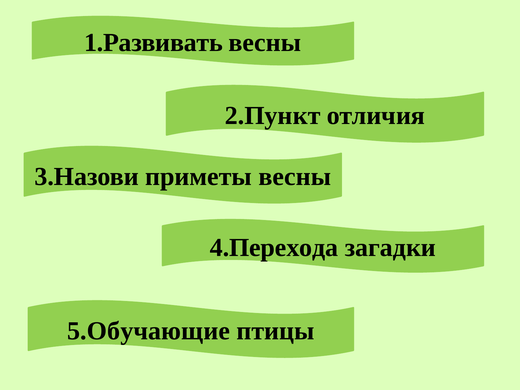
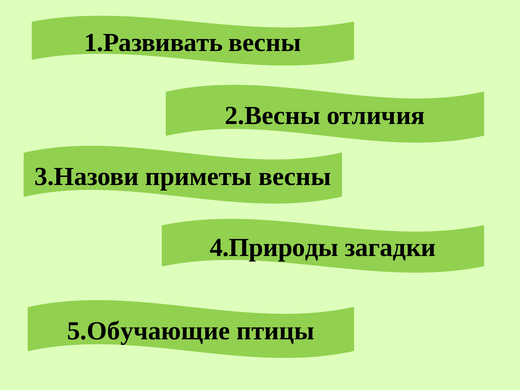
2.Пункт: 2.Пункт -> 2.Весны (273, 116)
4.Перехода: 4.Перехода -> 4.Природы (274, 248)
